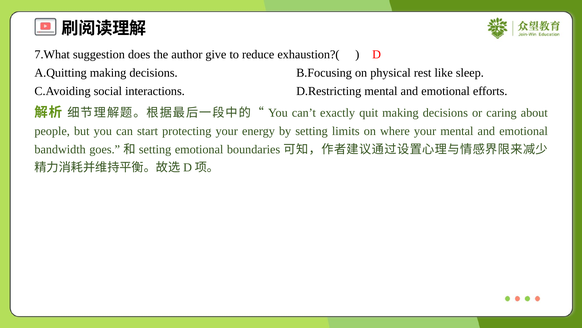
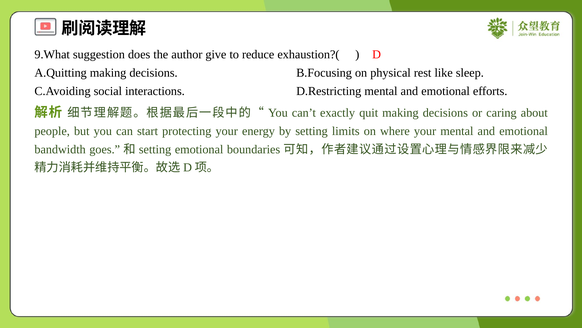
7.What: 7.What -> 9.What (52, 55)
